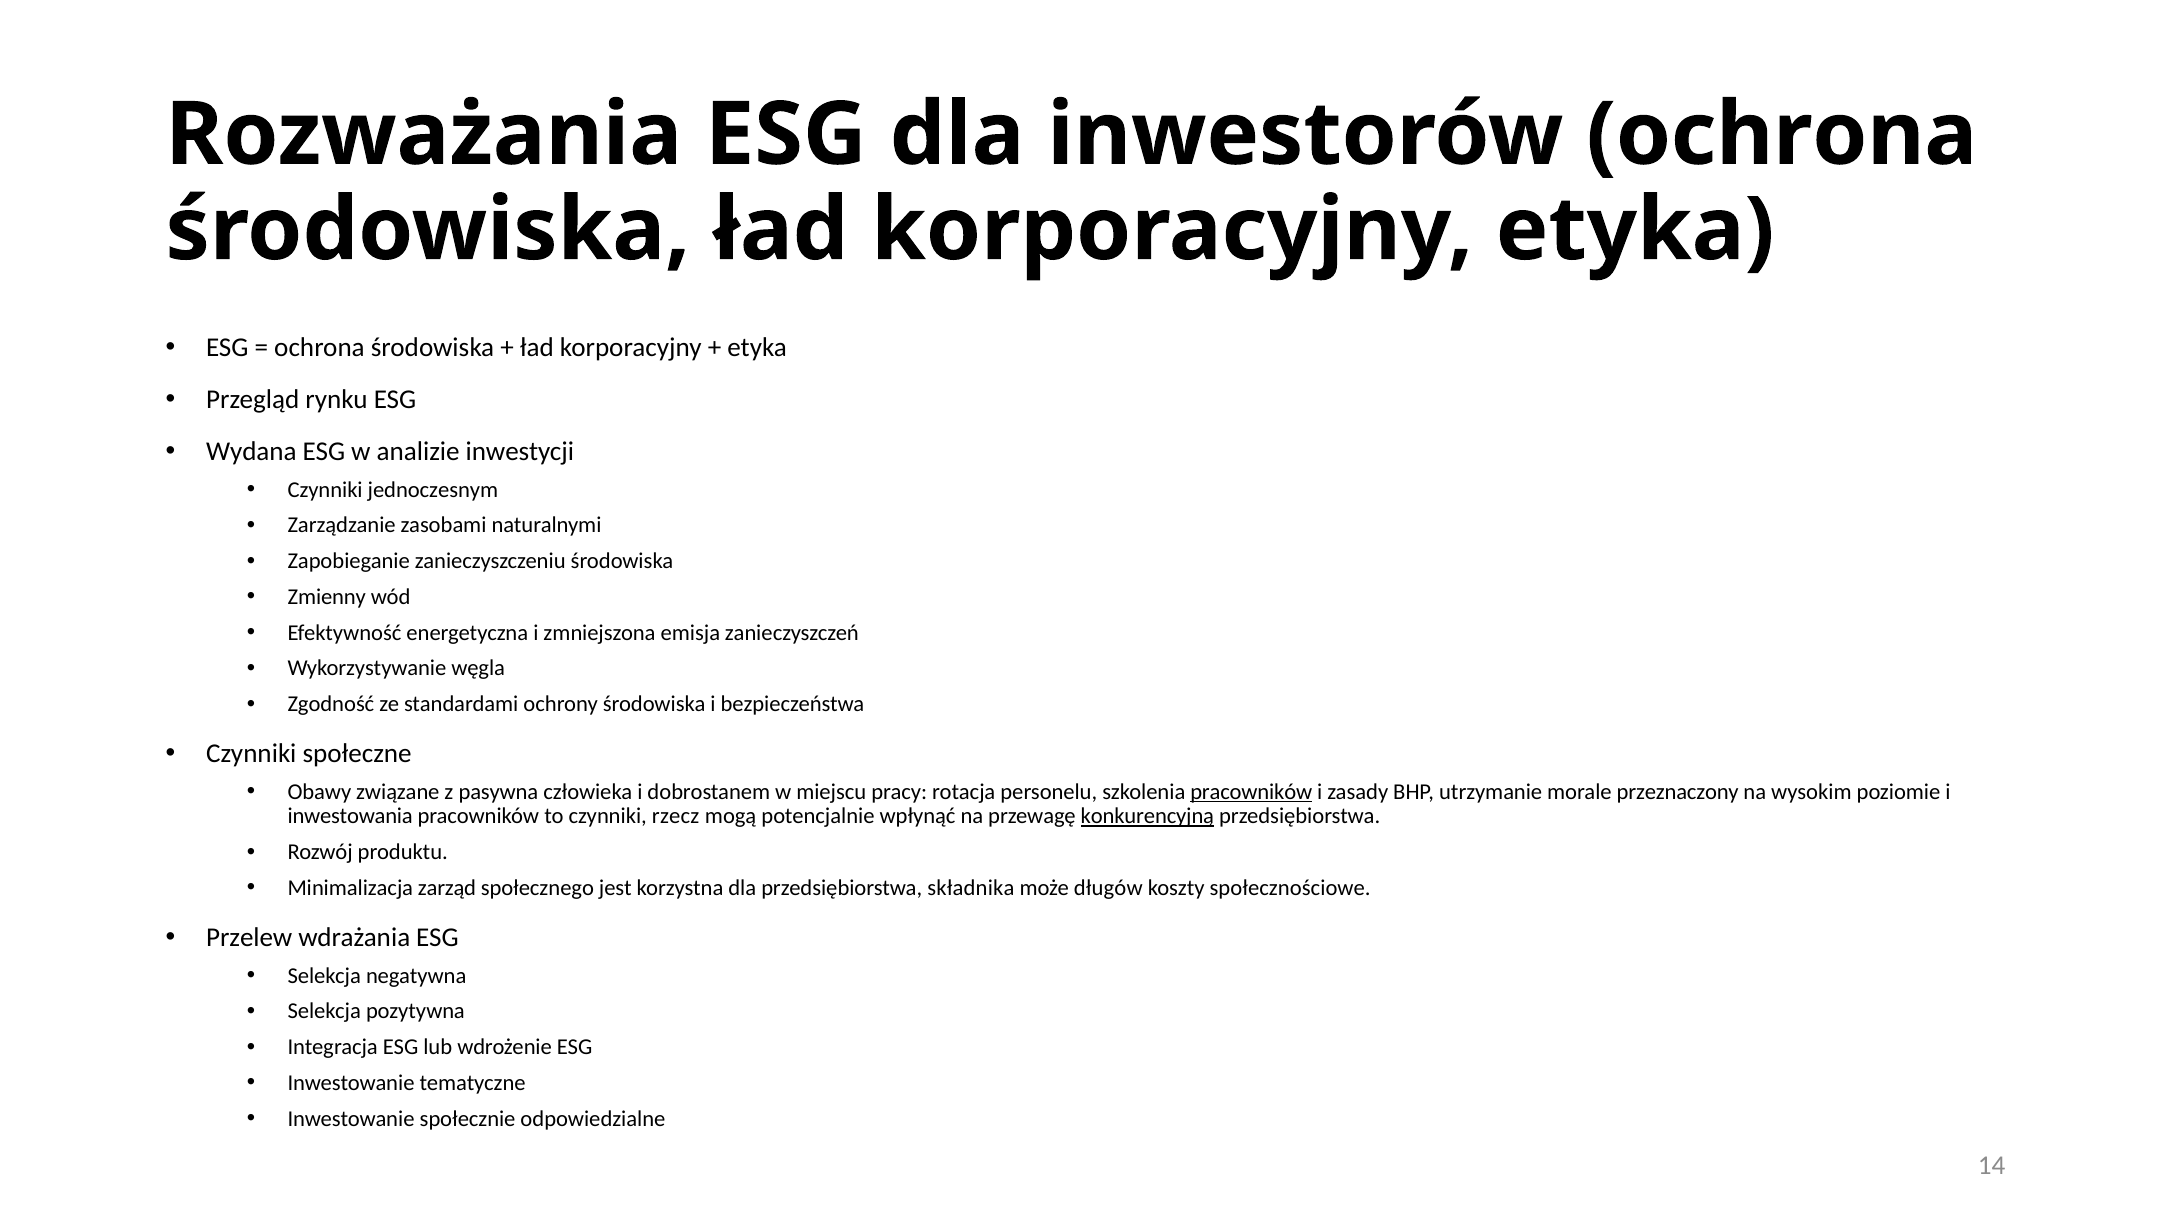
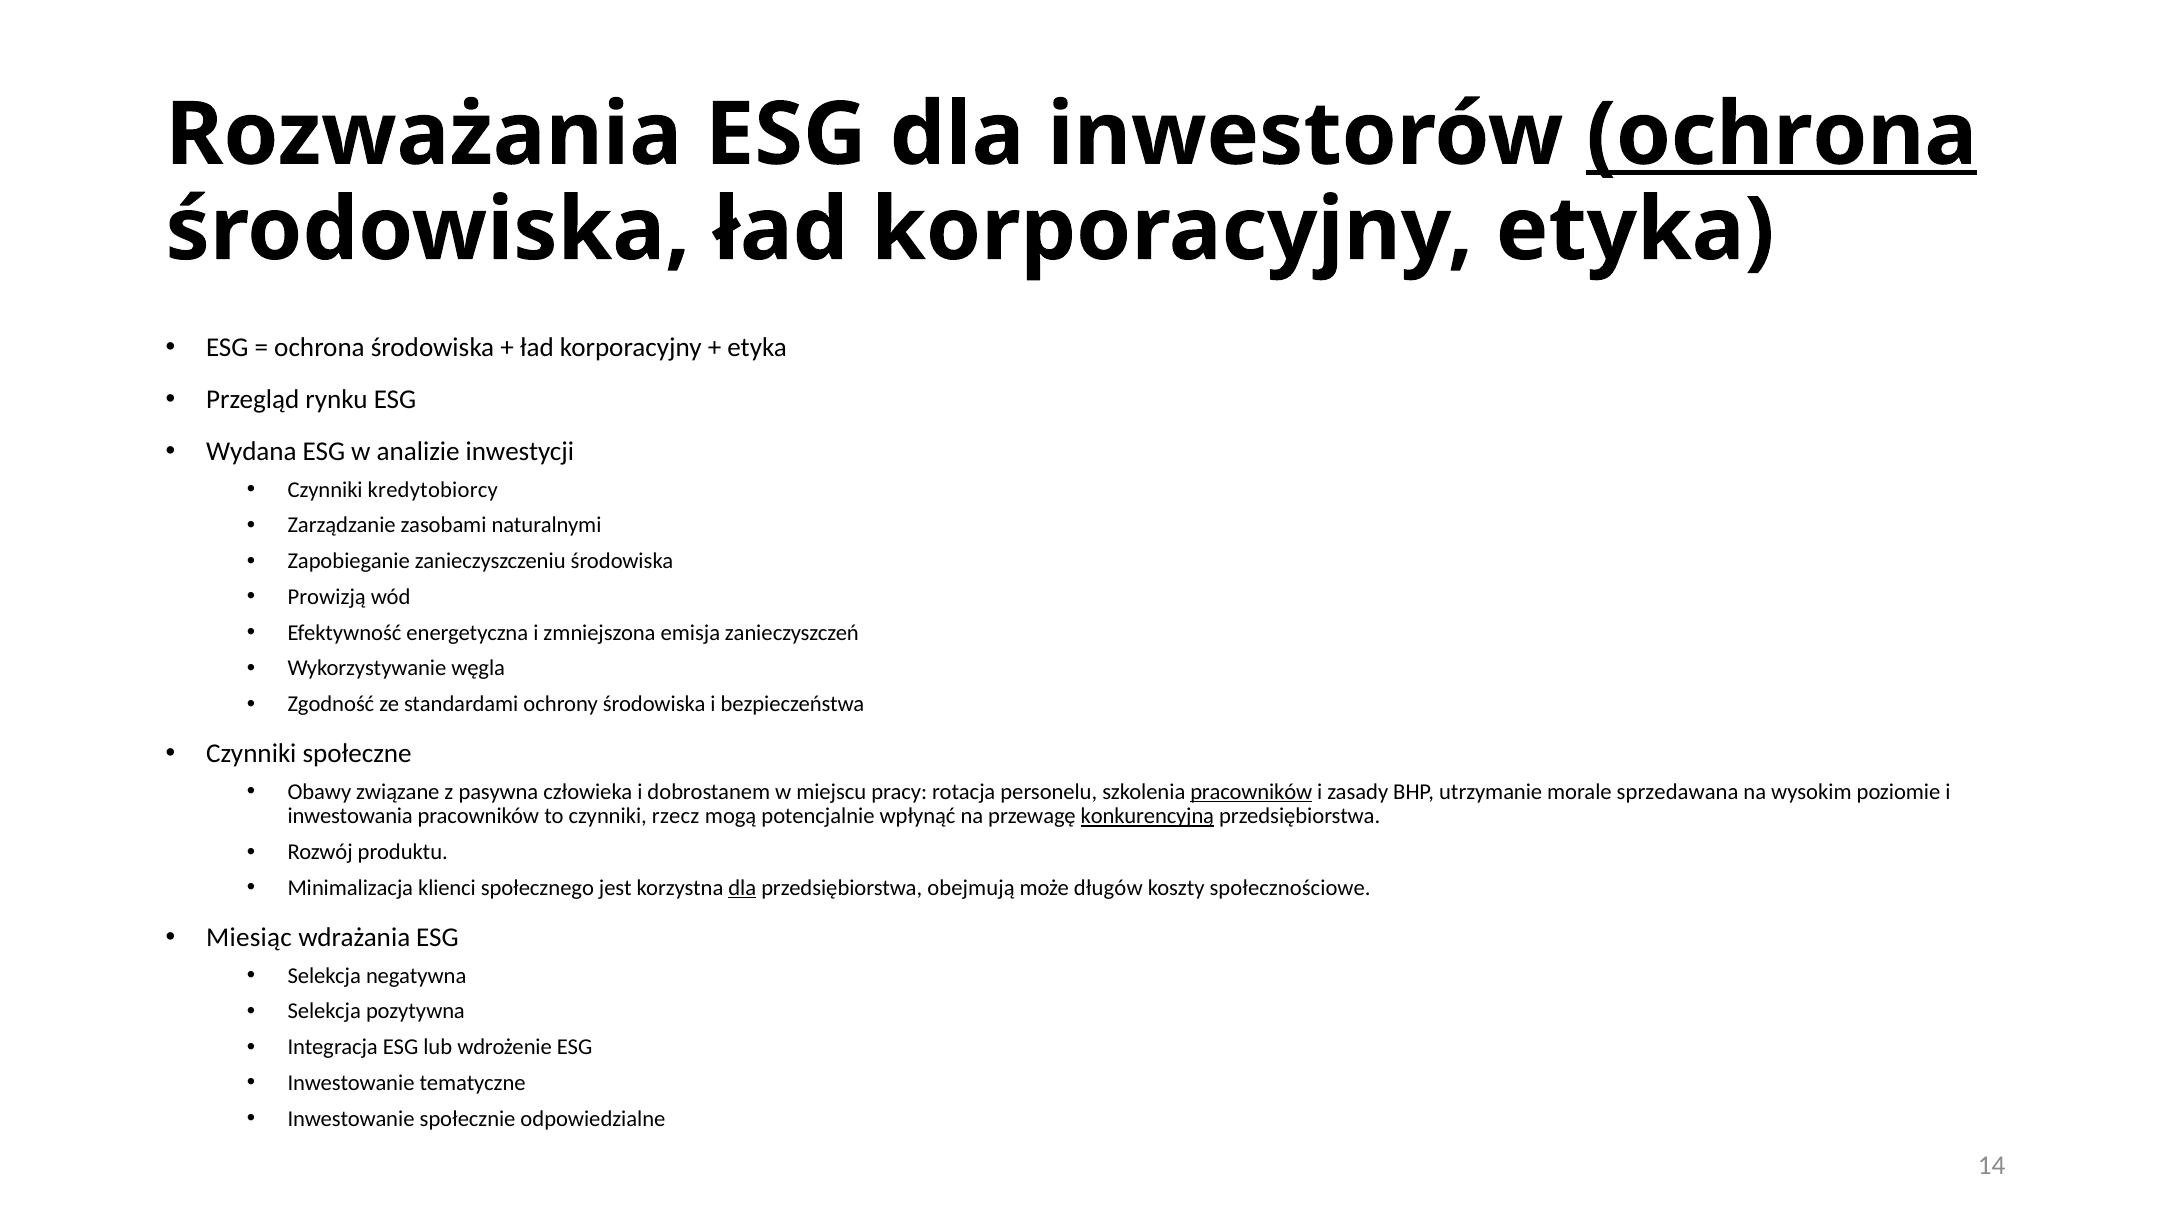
ochrona underline: none -> present (1782, 135)
jednoczesnym: jednoczesnym -> kredytobiorcy (433, 490)
Zmienny: Zmienny -> Prowizją (327, 597)
przeznaczony: przeznaczony -> sprzedawana (1678, 792)
zarząd: zarząd -> klienci (447, 888)
dla underline: none -> present (742, 888)
składnika: składnika -> obejmują (971, 888)
Przelew: Przelew -> Miesiąc (249, 938)
